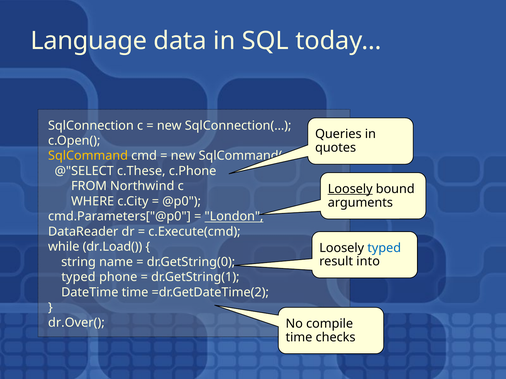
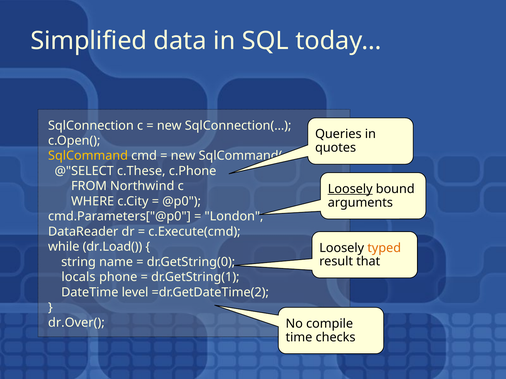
Language: Language -> Simplified (89, 41)
London underline: present -> none (234, 217)
typed colour: blue -> orange (384, 248)
into: into -> that (368, 262)
typed: typed -> locals (78, 277)
DateTime time: time -> level (135, 293)
